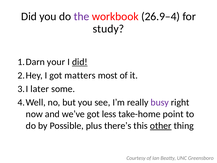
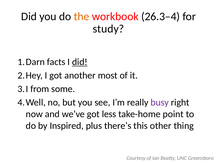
the colour: purple -> orange (82, 16)
26.9–4: 26.9–4 -> 26.3–4 (161, 16)
your: your -> facts (56, 62)
matters: matters -> another (80, 75)
later: later -> from (40, 89)
Possible: Possible -> Inspired (67, 125)
other underline: present -> none (161, 125)
